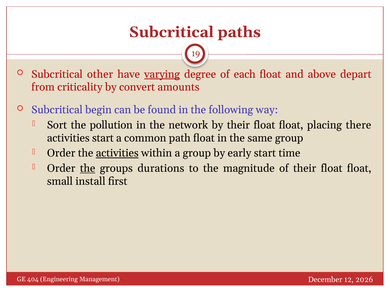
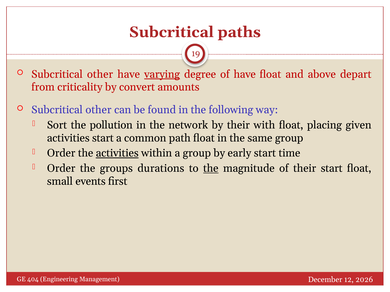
of each: each -> have (245, 74)
begin: begin -> other (98, 110)
by their float: float -> with (264, 125)
there: there -> given (359, 125)
the underline: present -> none (88, 169)
the underline: none -> present (211, 169)
of their float: float -> start (332, 169)
install: install -> events (91, 182)
